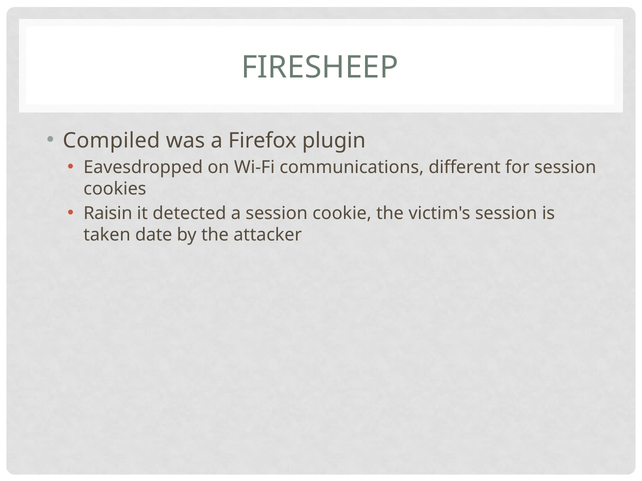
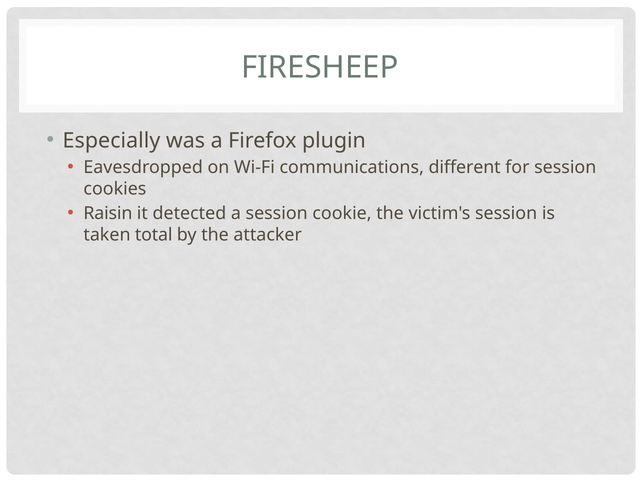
Compiled: Compiled -> Especially (111, 141)
date: date -> total (154, 235)
